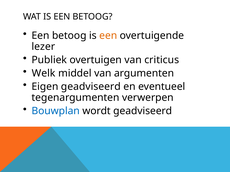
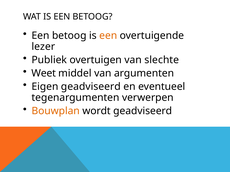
criticus: criticus -> slechte (162, 60)
Welk: Welk -> Weet (44, 73)
Bouwplan colour: blue -> orange (56, 111)
